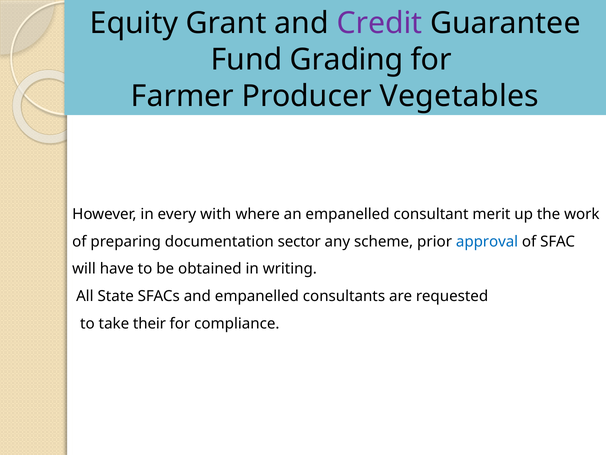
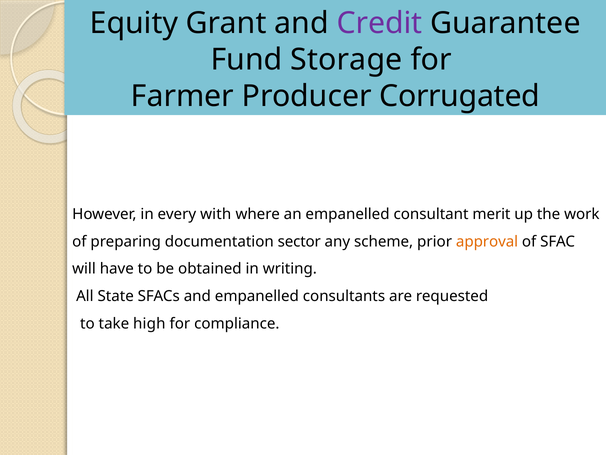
Grading: Grading -> Storage (346, 60)
Vegetables: Vegetables -> Corrugated (460, 96)
approval colour: blue -> orange (487, 241)
their: their -> high (149, 323)
